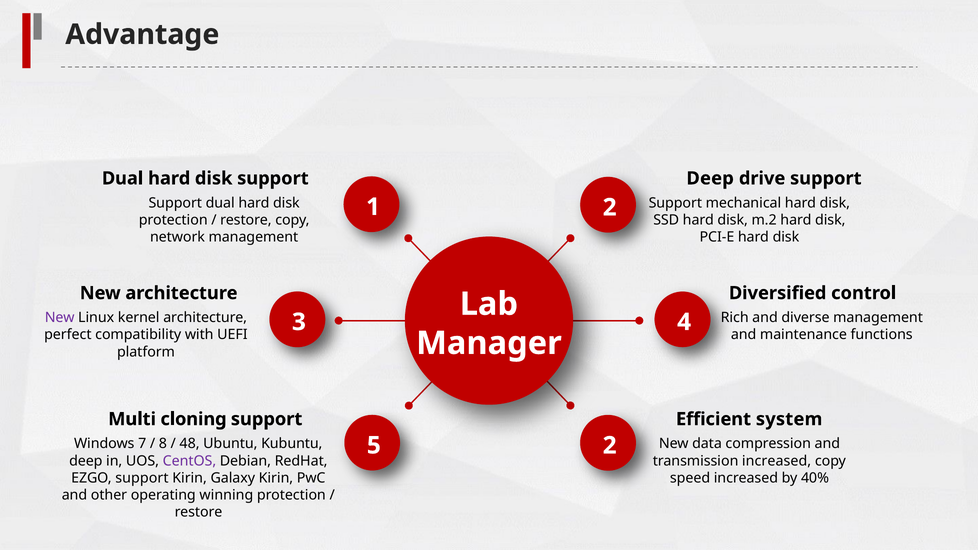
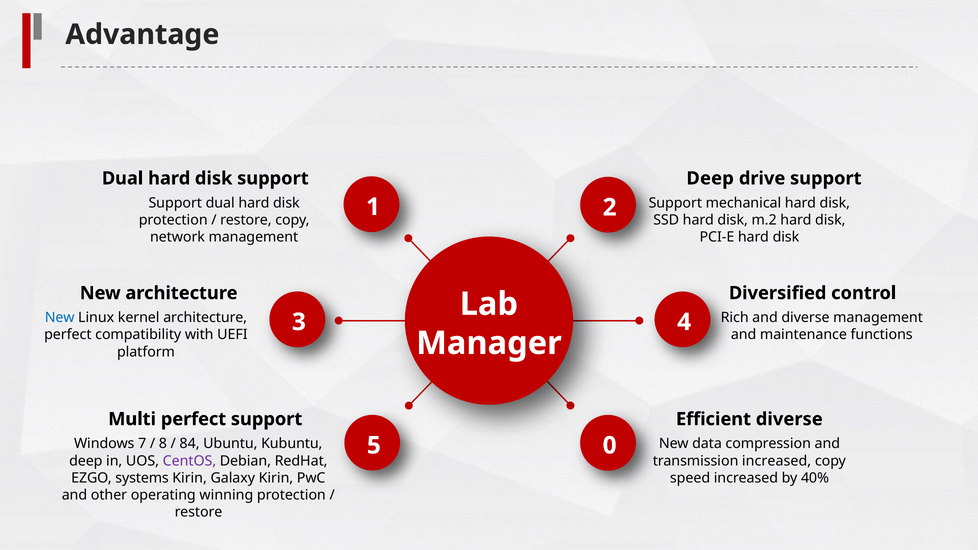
New colour: purple -> blue (60, 318)
Multi cloning: cloning -> perfect (193, 419)
Efficient system: system -> diverse (789, 419)
48: 48 -> 84 (190, 444)
5 2: 2 -> 0 (610, 446)
EZGO support: support -> systems (142, 478)
